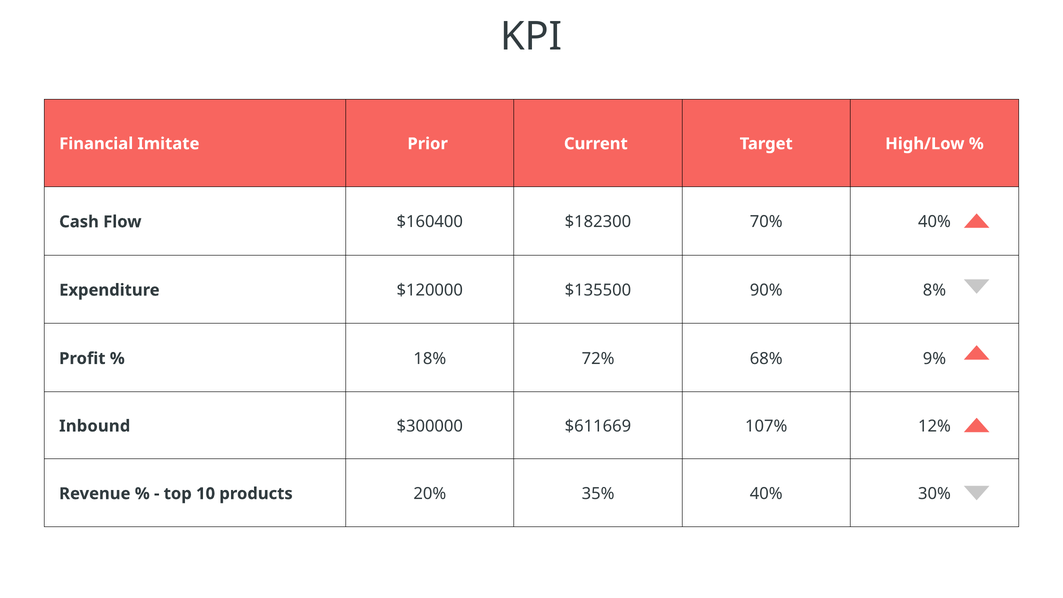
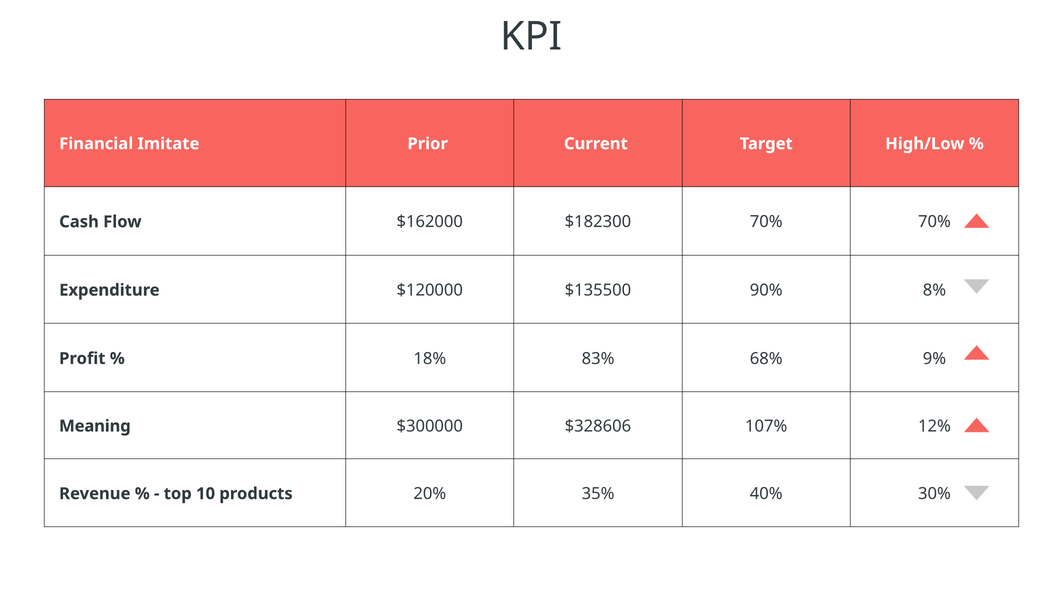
$160400: $160400 -> $162000 (430, 222)
70% 40%: 40% -> 70% (935, 222)
72%: 72% -> 83% (598, 358)
Inbound: Inbound -> Meaning (95, 426)
$611669: $611669 -> $328606 (598, 426)
